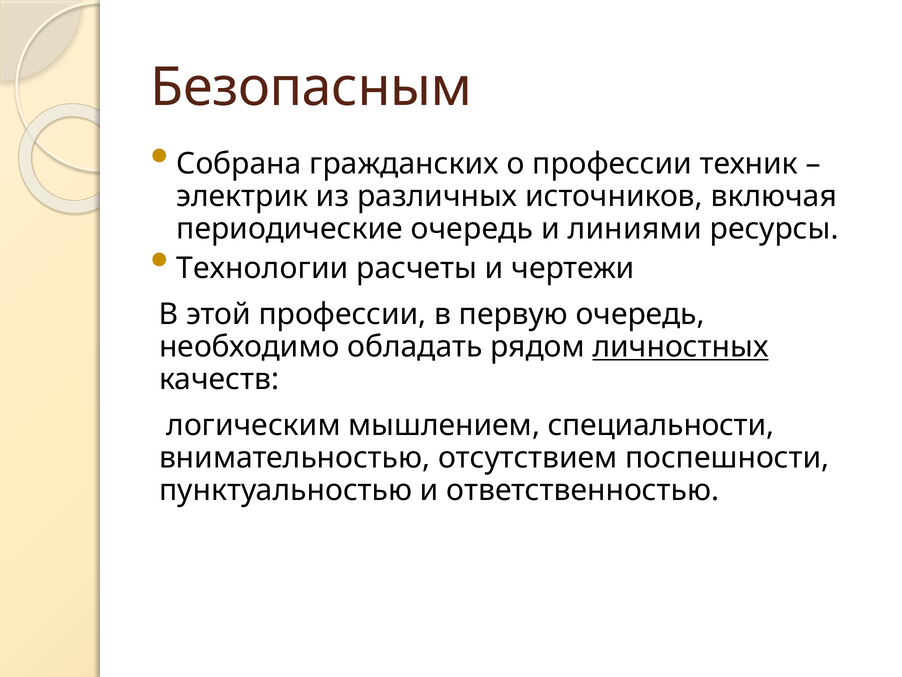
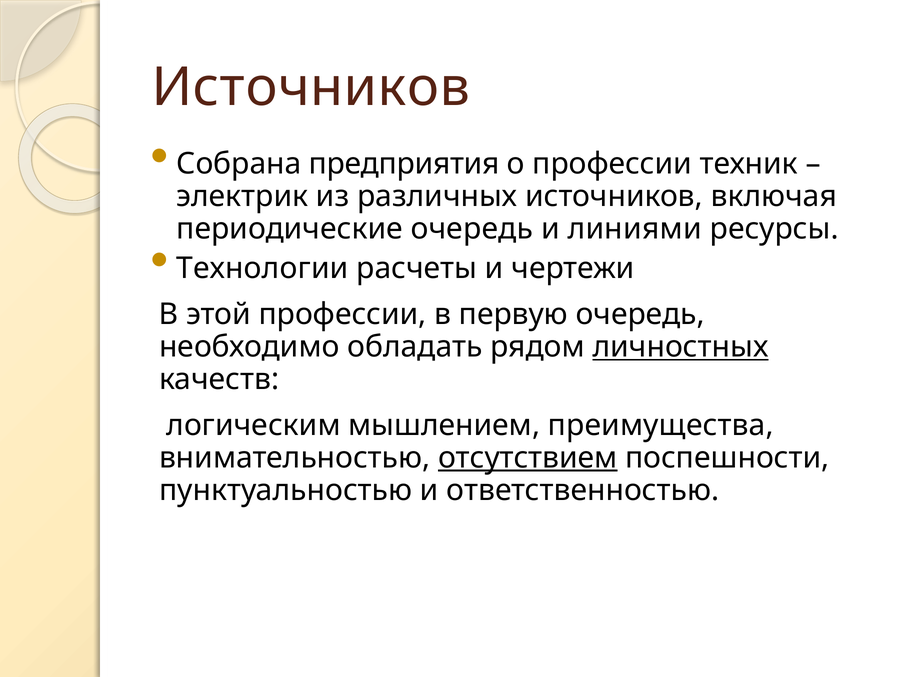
Безопасным: Безопасным -> Источников (311, 87)
гражданских: гражданских -> предприятия (404, 164)
специальности: специальности -> преимущества (661, 425)
отсутствием underline: none -> present (528, 457)
